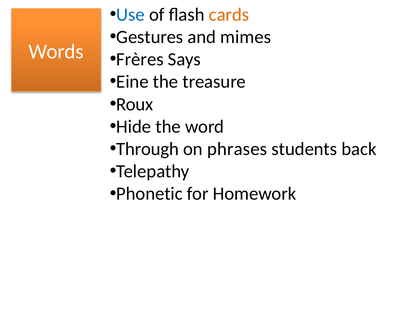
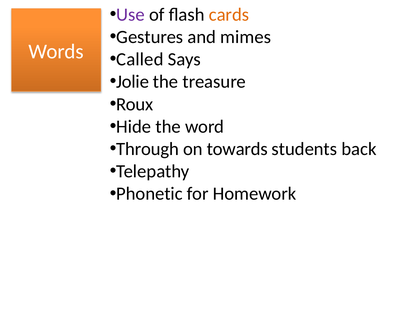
Use colour: blue -> purple (131, 15)
Frères: Frères -> Called (140, 59)
Eine: Eine -> Jolie (133, 82)
phrases: phrases -> towards (237, 149)
